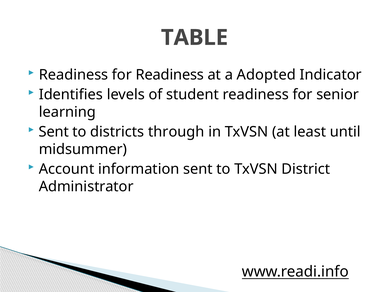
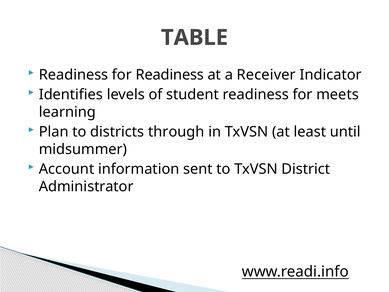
Adopted: Adopted -> Receiver (266, 75)
senior: senior -> meets (338, 94)
Sent: Sent -> Plan (54, 132)
